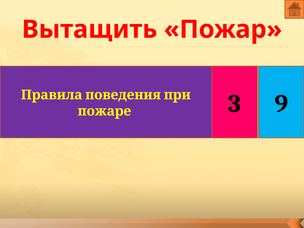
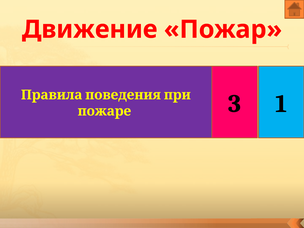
Вытащить: Вытащить -> Движение (90, 29)
9: 9 -> 1 (281, 104)
